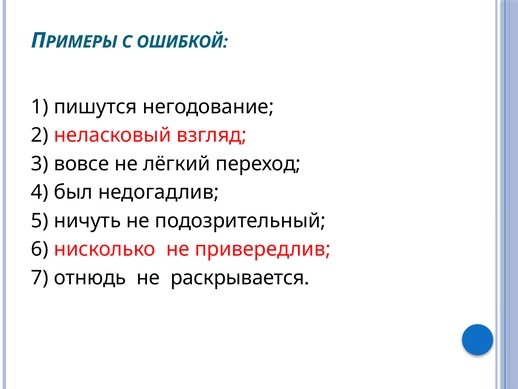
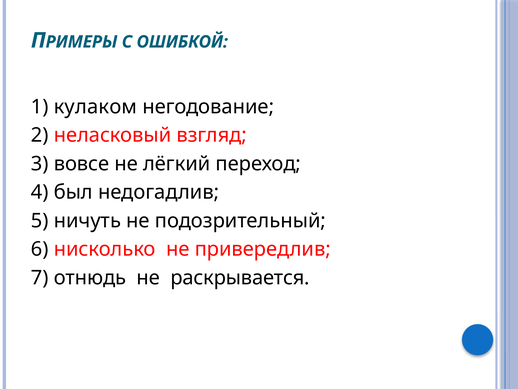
пишутся: пишутся -> кулаком (95, 107)
